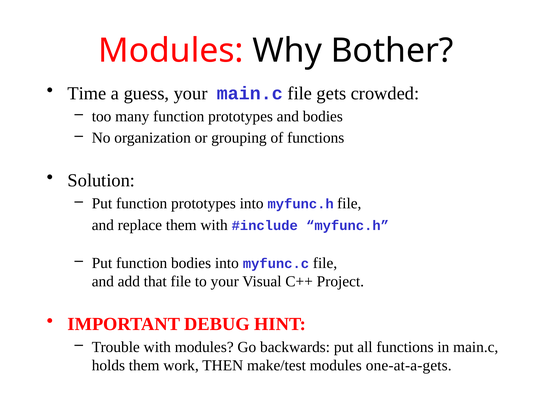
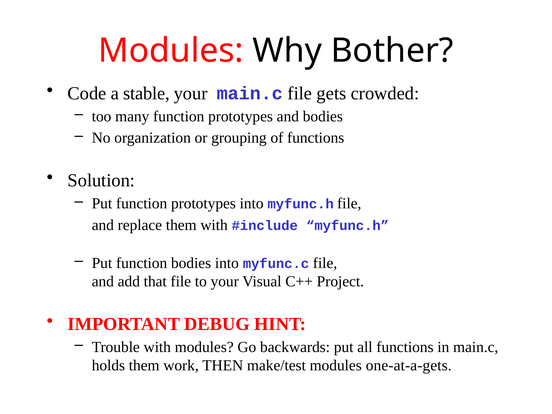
Time: Time -> Code (87, 93)
guess: guess -> stable (147, 93)
